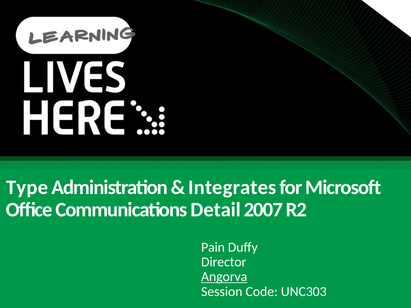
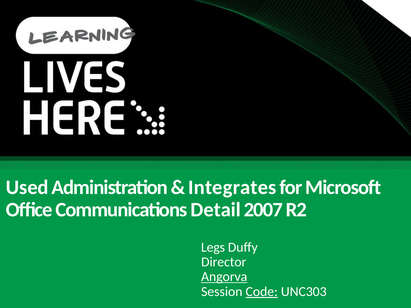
Type: Type -> Used (27, 188)
Pain: Pain -> Legs (213, 247)
Code underline: none -> present (262, 292)
